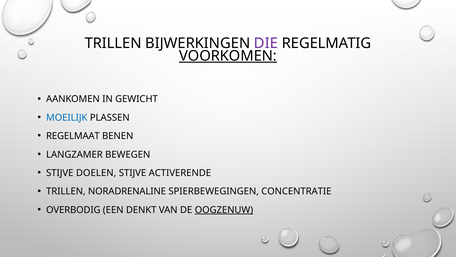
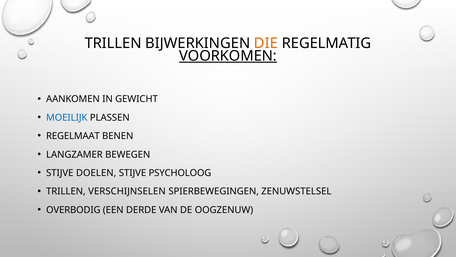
DIE colour: purple -> orange (266, 43)
ACTIVERENDE: ACTIVERENDE -> PSYCHOLOOG (180, 173)
NORADRENALINE: NORADRENALINE -> VERSCHIJNSELEN (127, 191)
CONCENTRATIE: CONCENTRATIE -> ZENUWSTELSEL (296, 191)
DENKT: DENKT -> DERDE (141, 210)
OOGZENUW underline: present -> none (224, 210)
